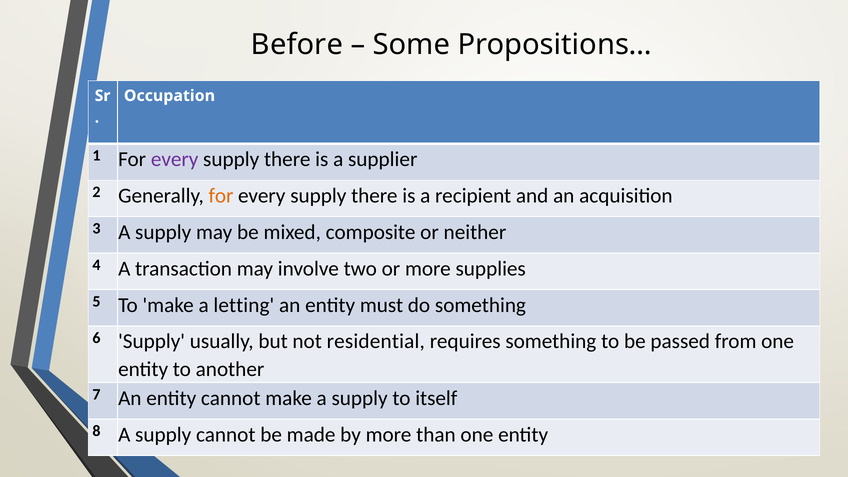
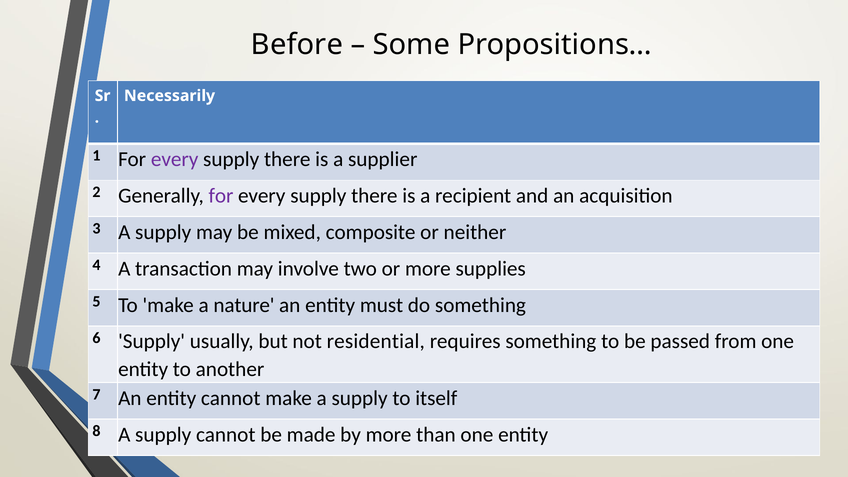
Occupation: Occupation -> Necessarily (169, 96)
for colour: orange -> purple (221, 196)
letting: letting -> nature (244, 305)
